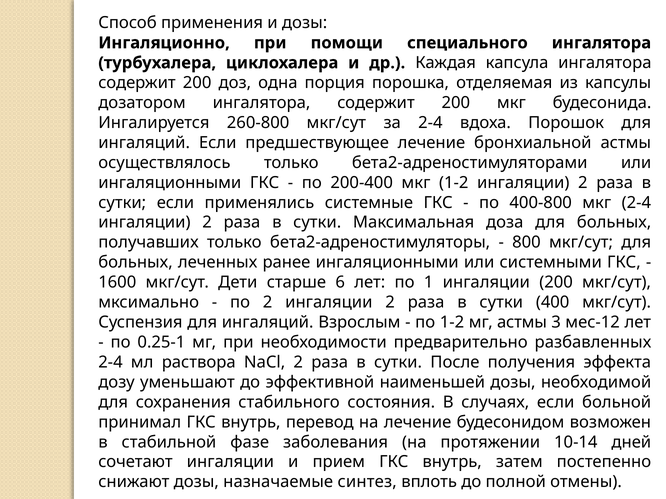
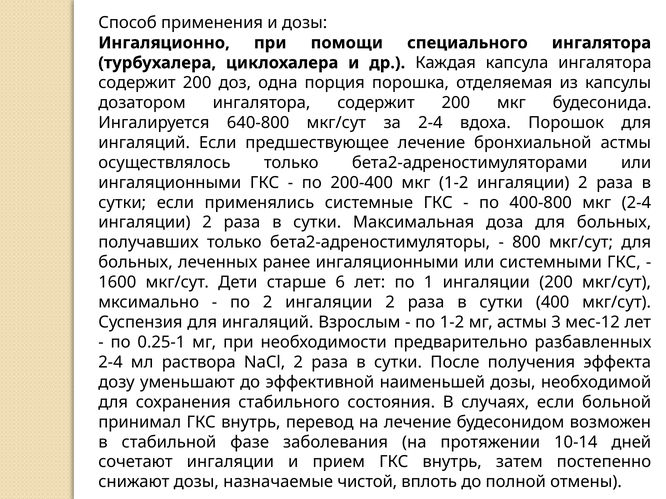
260-800: 260-800 -> 640-800 (258, 123)
синтез: синтез -> чистой (367, 482)
